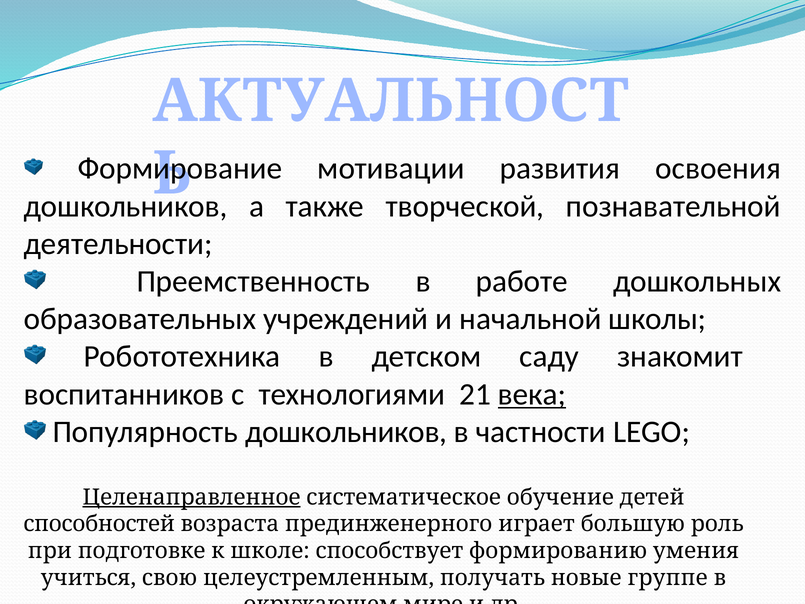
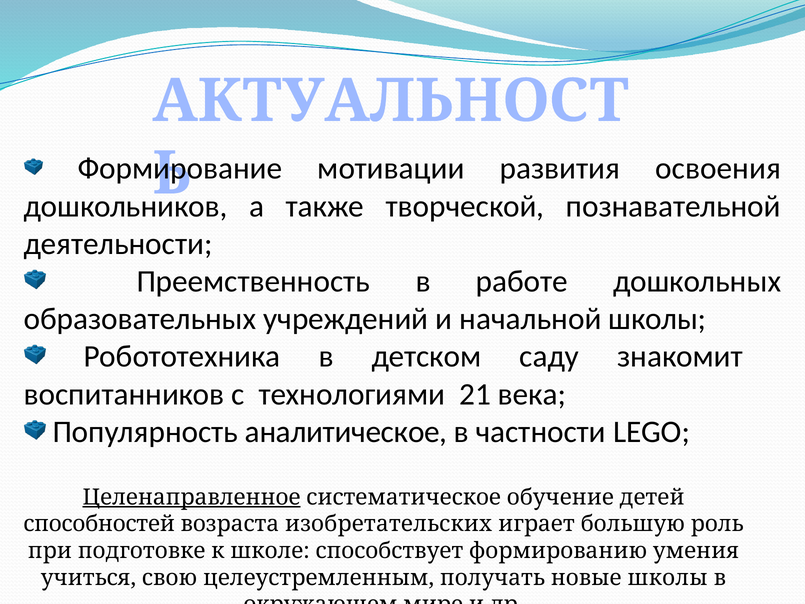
века underline: present -> none (532, 394)
Популярность дошкольников: дошкольников -> аналитическое (346, 432)
прединженерного: прединженерного -> изобретательских (389, 524)
новые группе: группе -> школы (668, 577)
